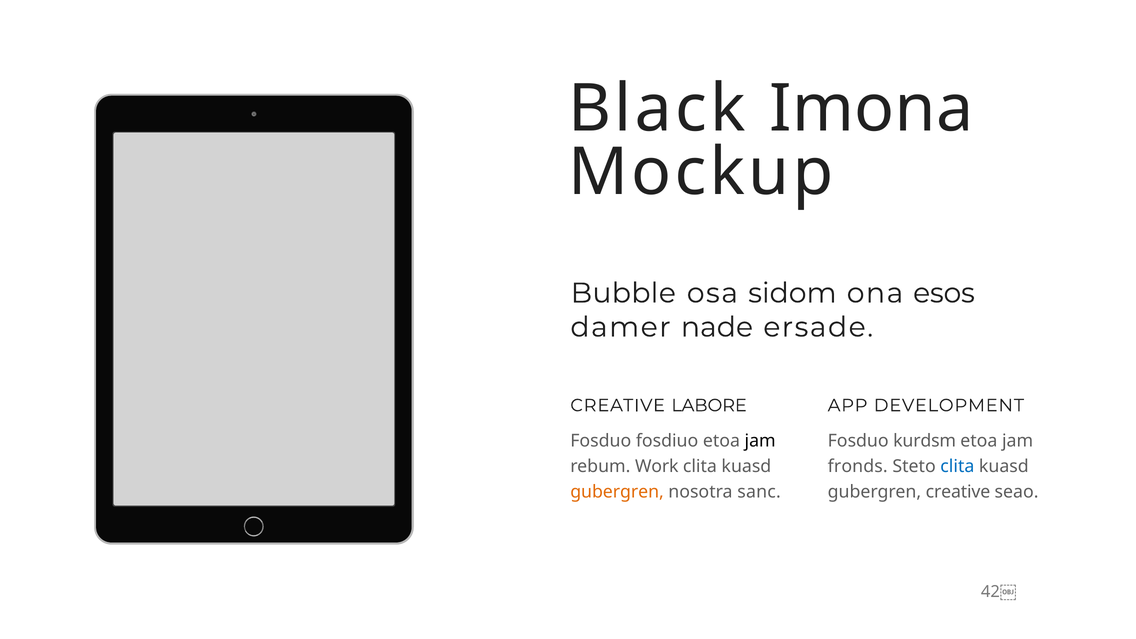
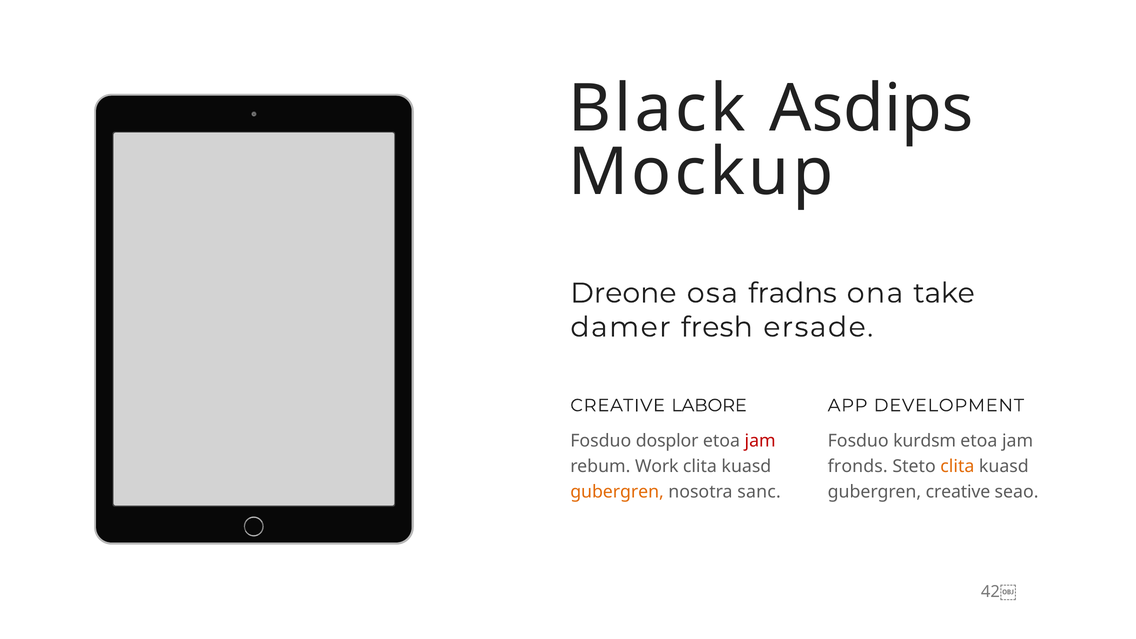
Imona: Imona -> Asdips (871, 109)
Bubble: Bubble -> Dreone (623, 293)
sidom: sidom -> fradns (792, 293)
esos: esos -> take (944, 293)
nade: nade -> fresh (717, 327)
fosdiuo: fosdiuo -> dosplor (667, 441)
jam colour: black -> red (760, 441)
clita colour: blue -> orange (957, 466)
